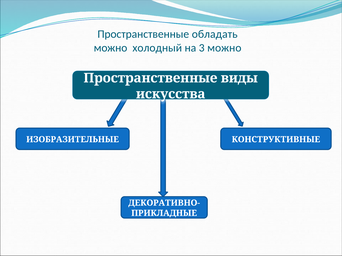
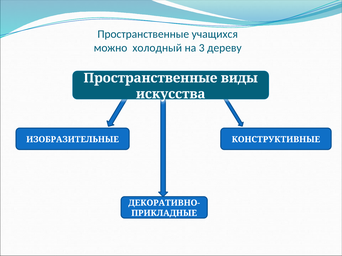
обладать: обладать -> учащихся (215, 34)
3 можно: можно -> дереву (224, 48)
